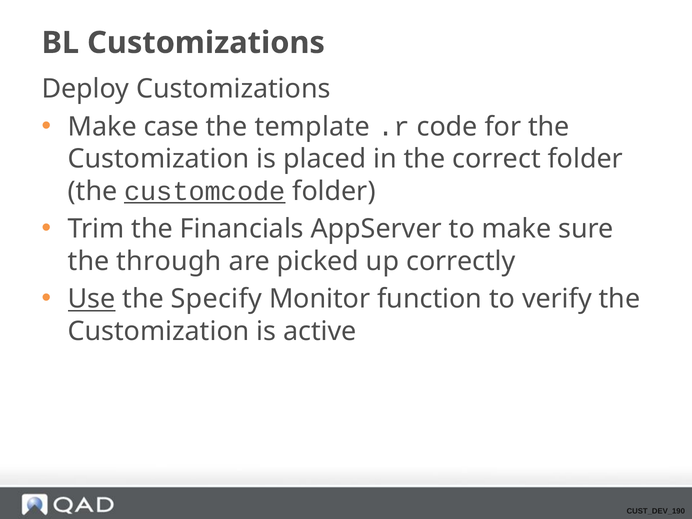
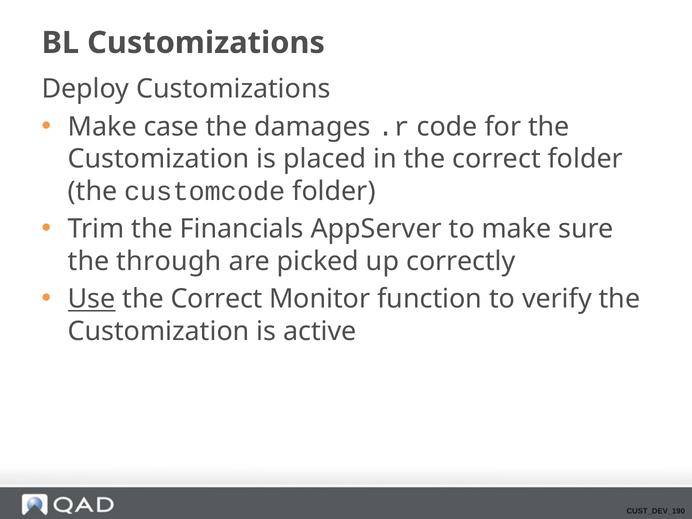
template: template -> damages (312, 127)
customcode underline: present -> none (205, 191)
Specify: Specify -> Correct (217, 299)
